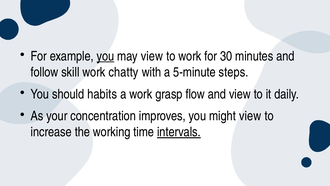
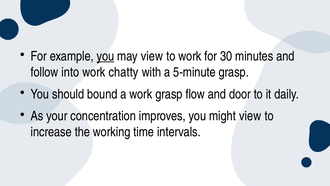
skill: skill -> into (70, 72)
5-minute steps: steps -> grasp (234, 72)
habits: habits -> bound (102, 94)
and view: view -> door (240, 94)
intervals underline: present -> none (179, 132)
